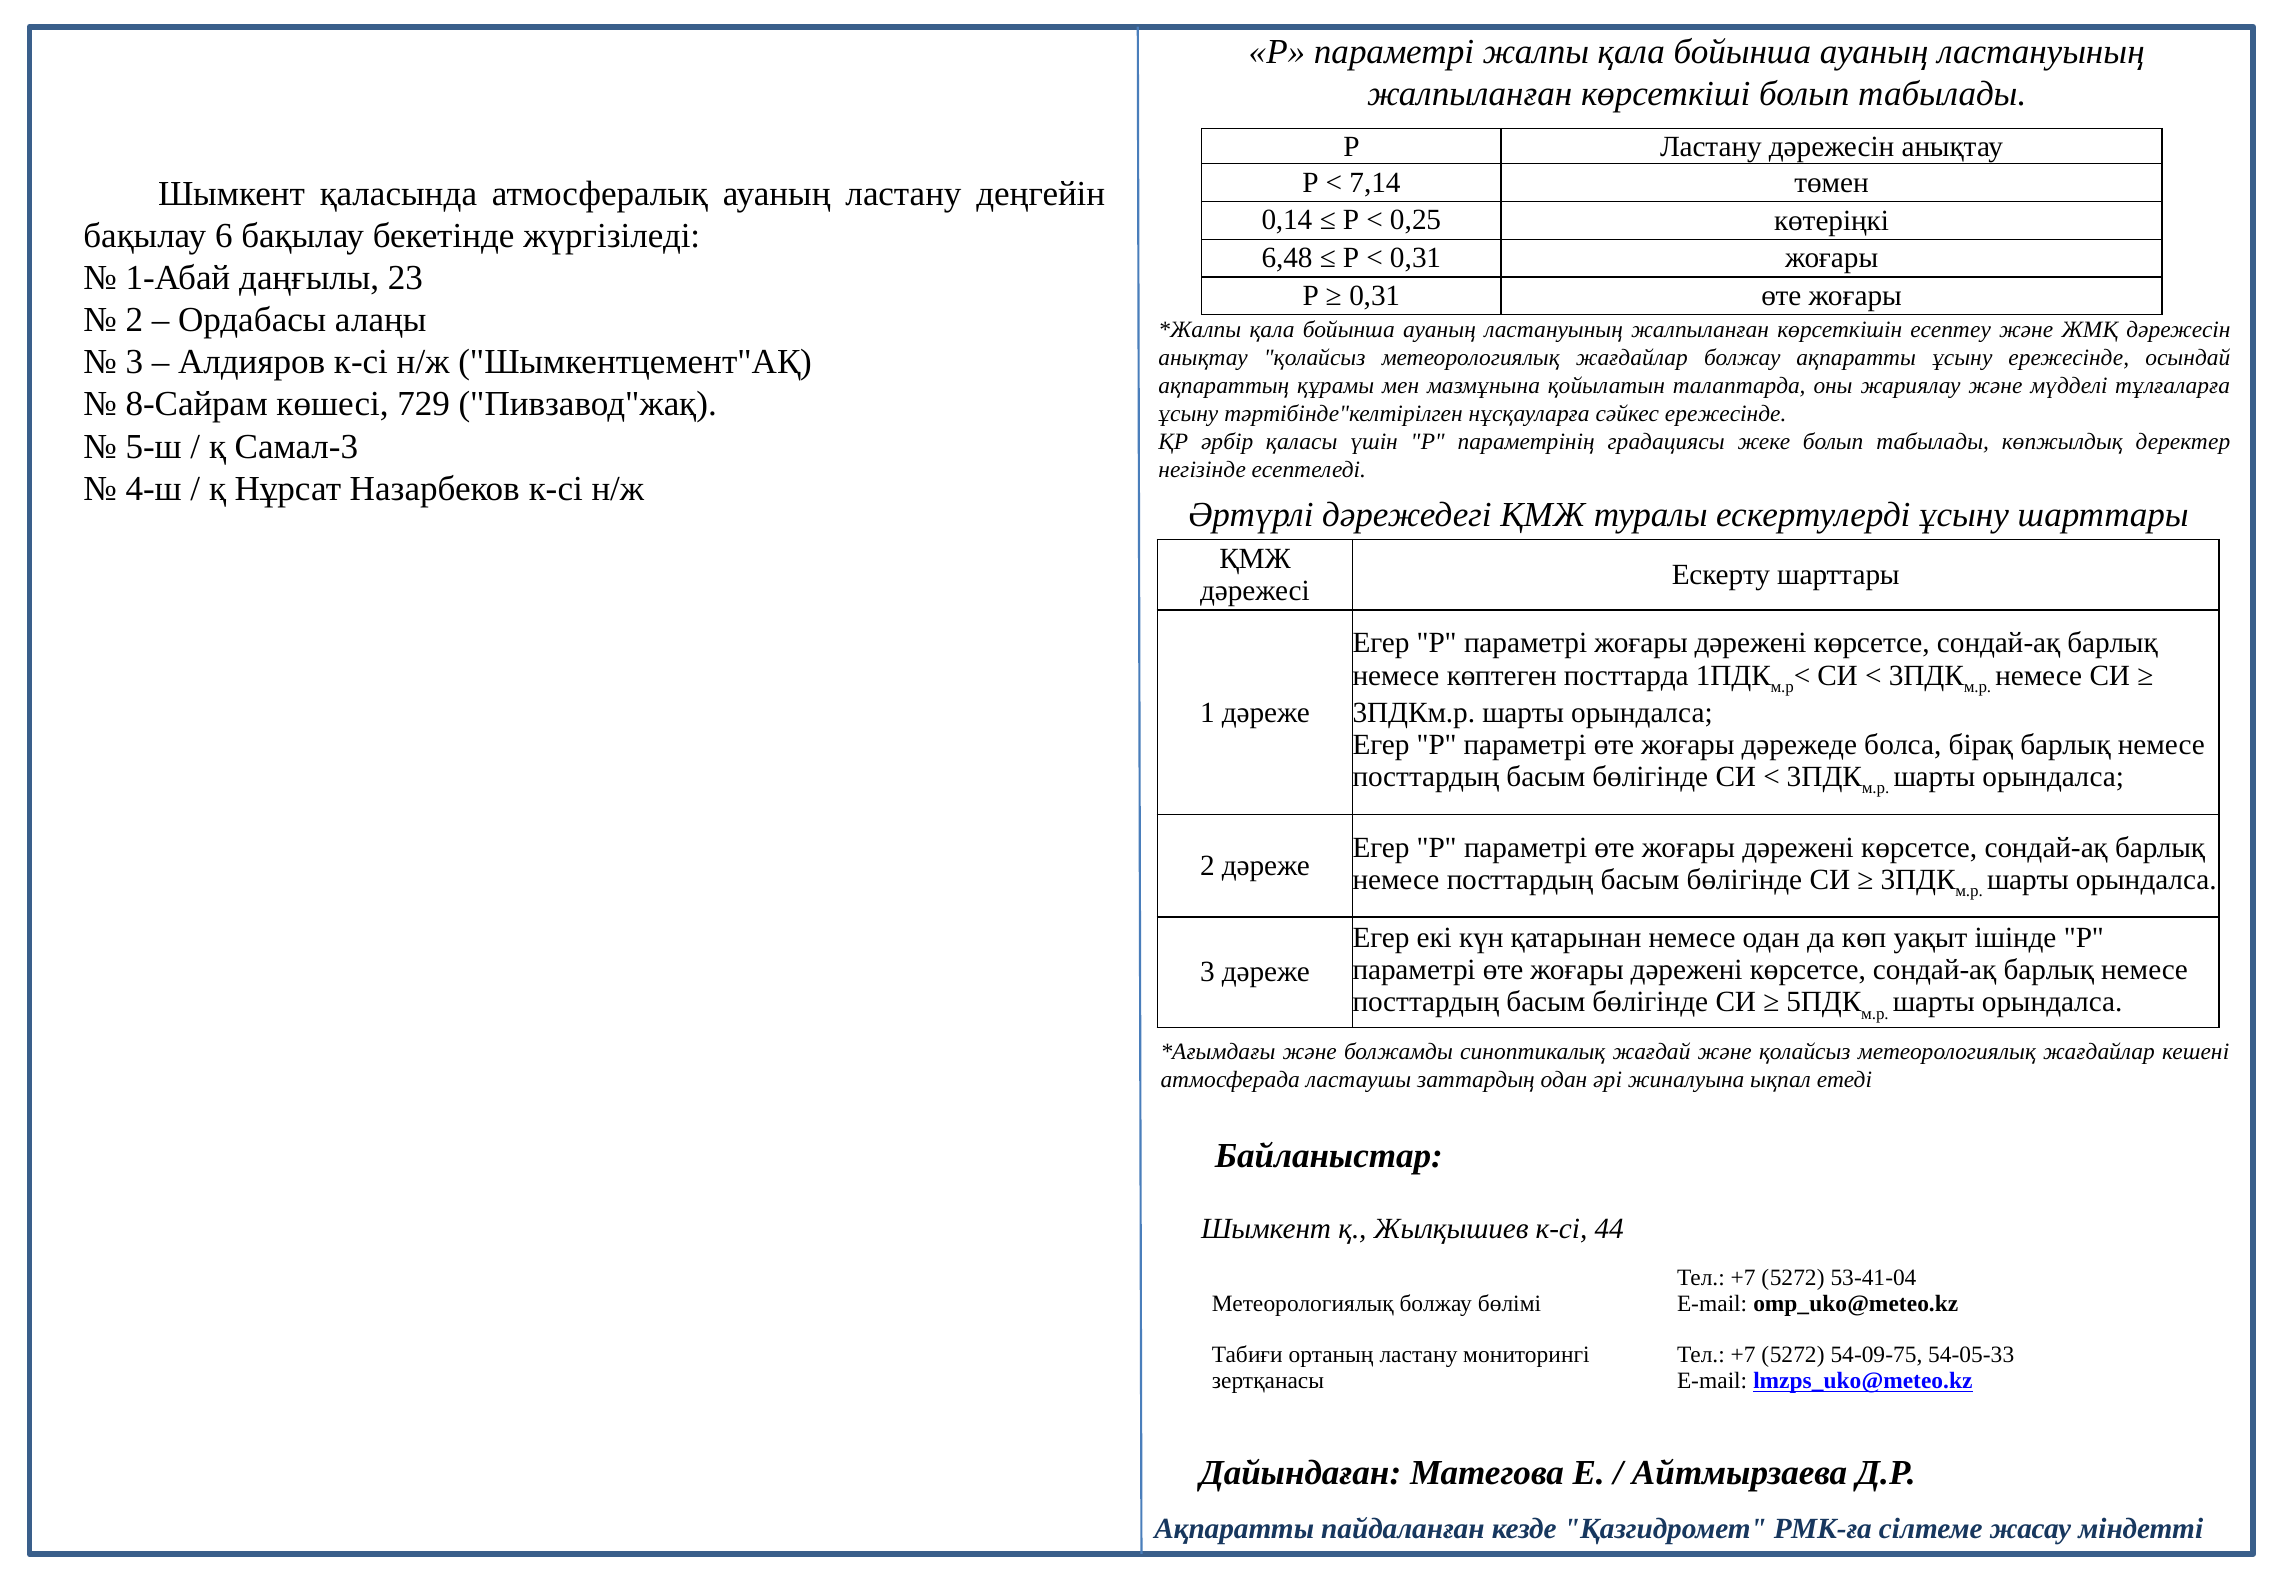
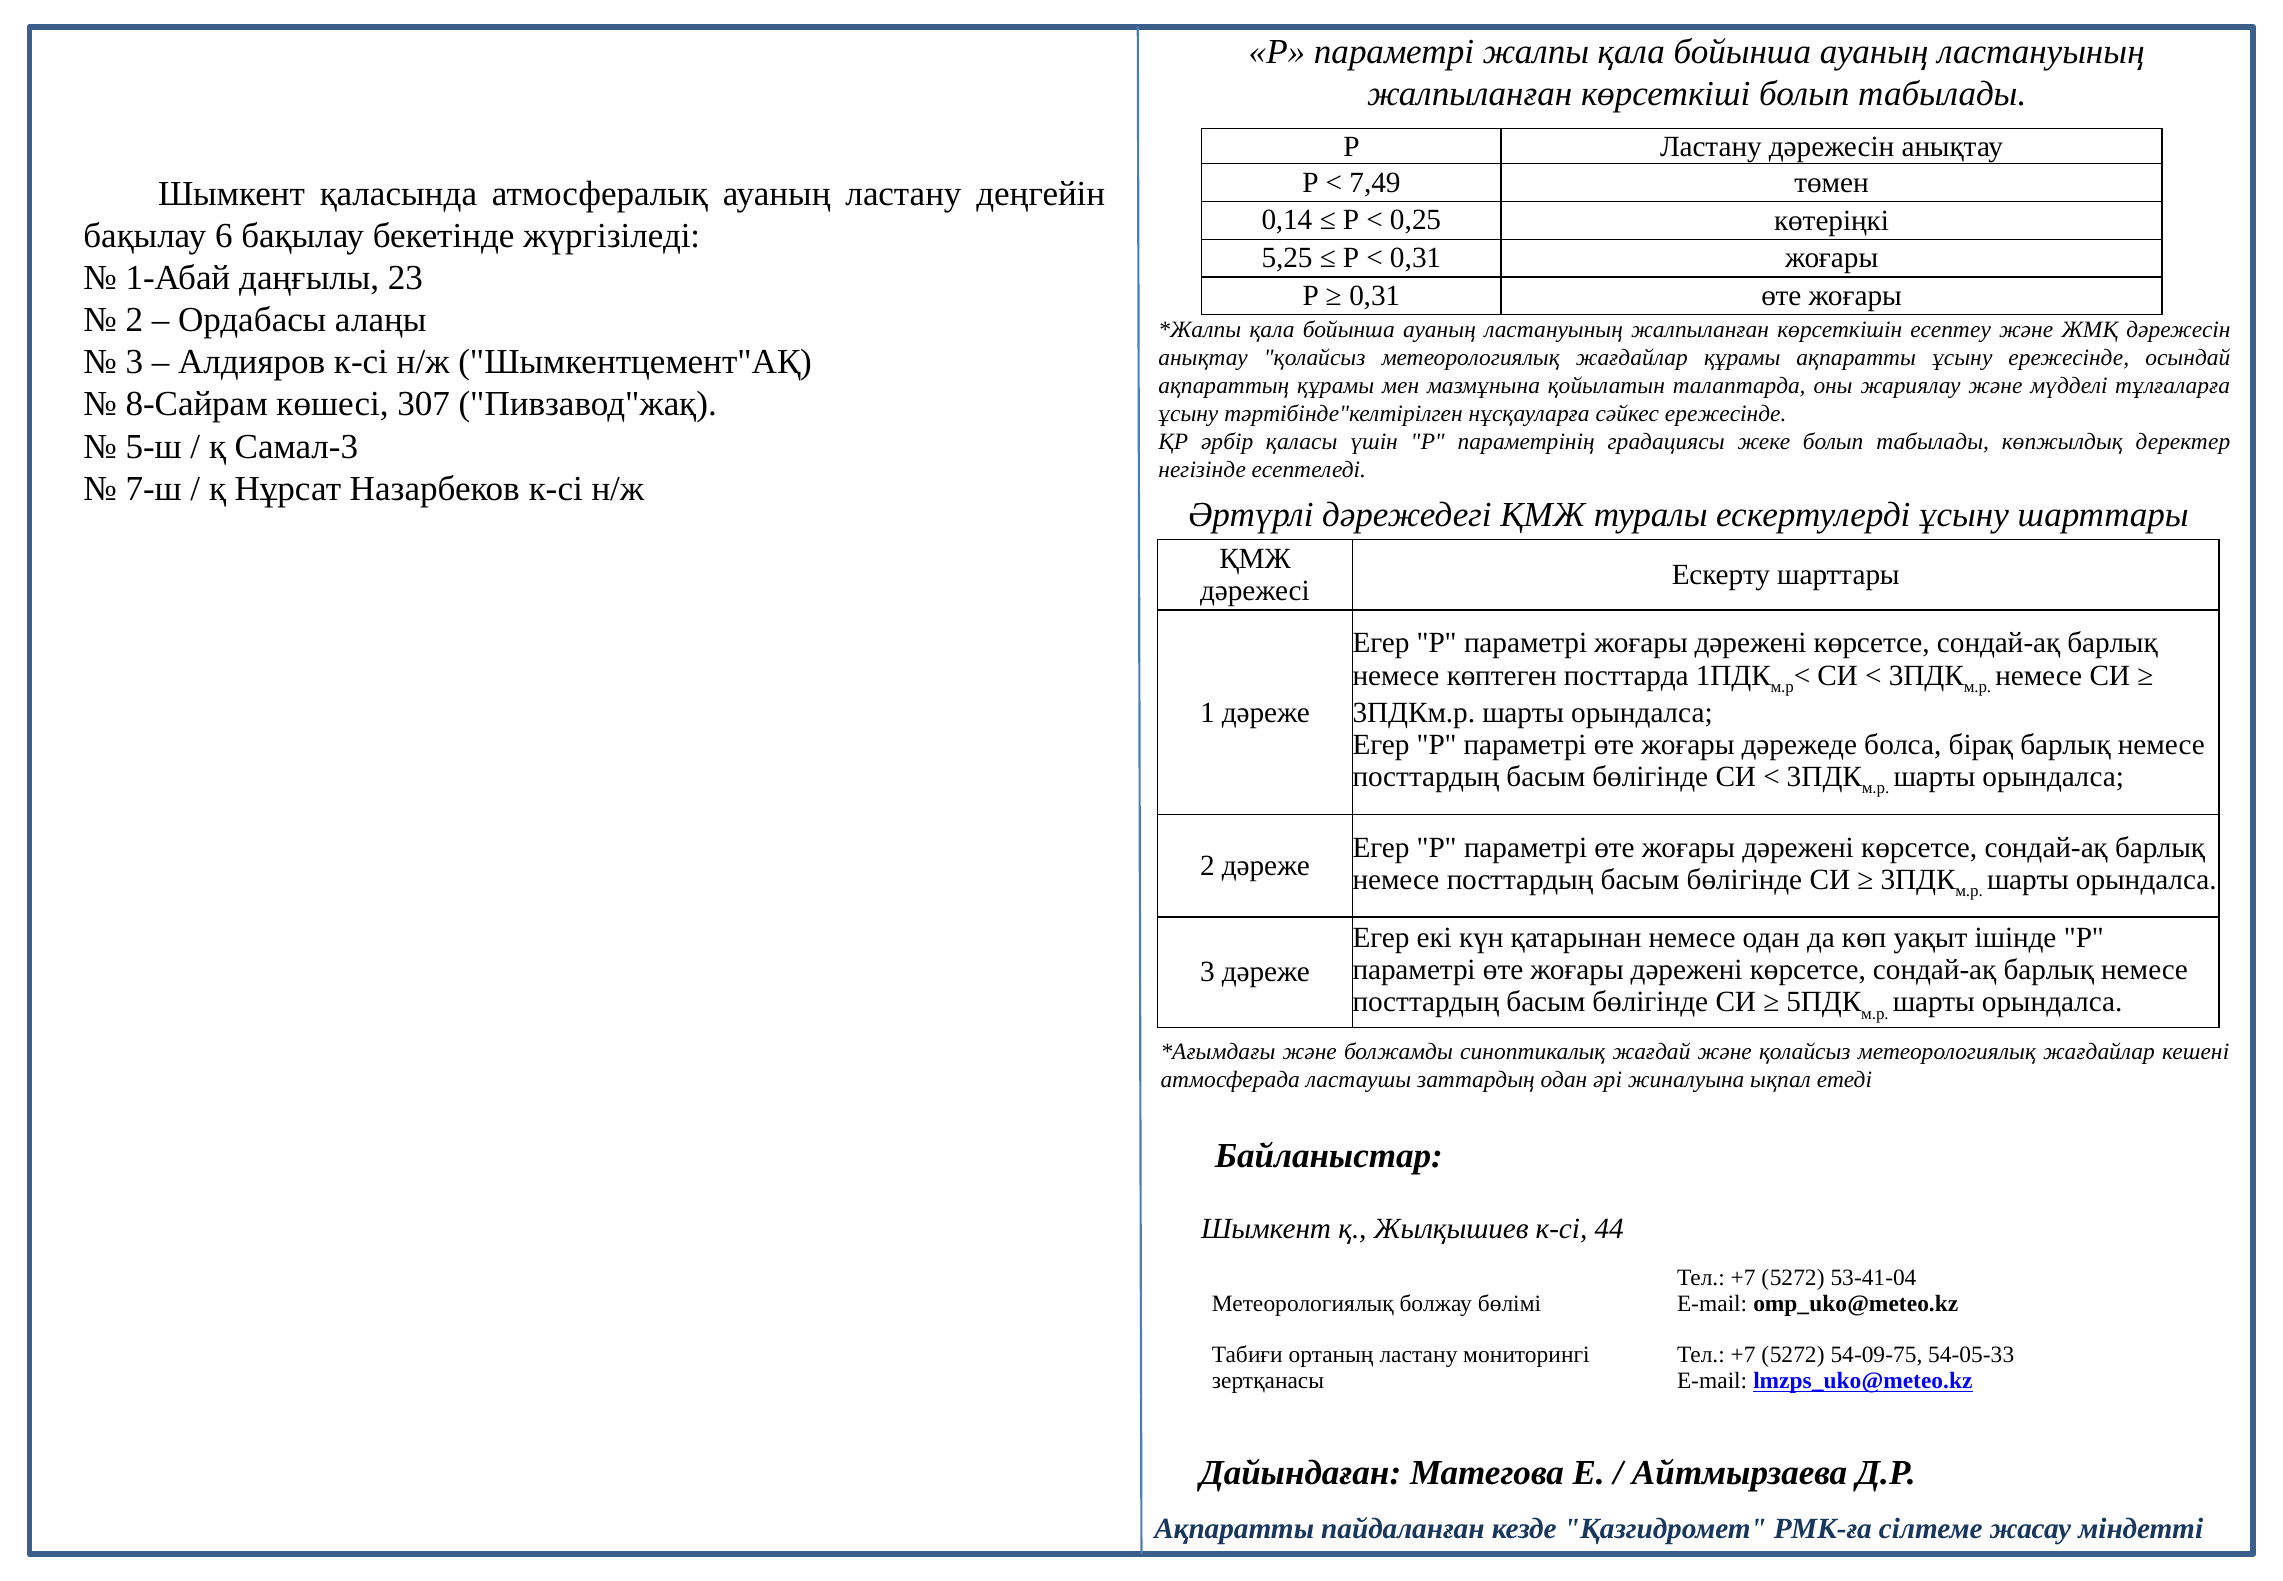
7,14: 7,14 -> 7,49 (1375, 182)
6,48: 6,48 -> 5,25 (1287, 258)
жағдайлар болжау: болжау -> құрамы (1742, 358)
729: 729 -> 307 (424, 404)
4-ш: 4-ш -> 7-ш (154, 488)
